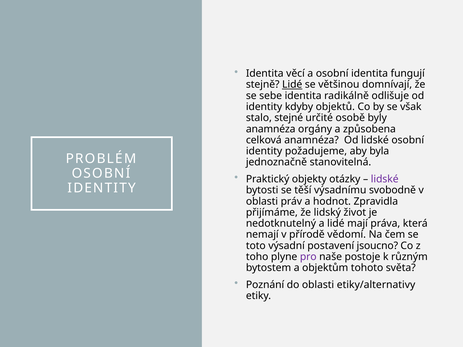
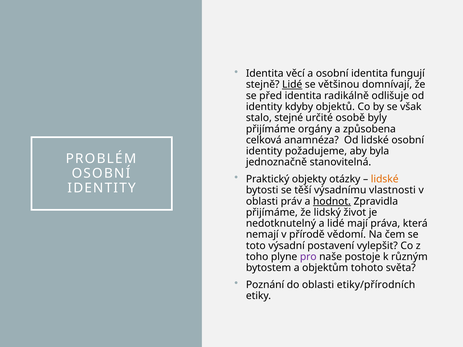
sebe: sebe -> před (271, 96)
anamnéza: anamnéza -> přijímáme (271, 129)
lidské colour: purple -> orange (385, 179)
svobodně: svobodně -> vlastnosti (392, 190)
hodnot underline: none -> present (332, 201)
jsoucno: jsoucno -> vylepšit (377, 246)
etiky/alternativy: etiky/alternativy -> etiky/přírodních (376, 285)
